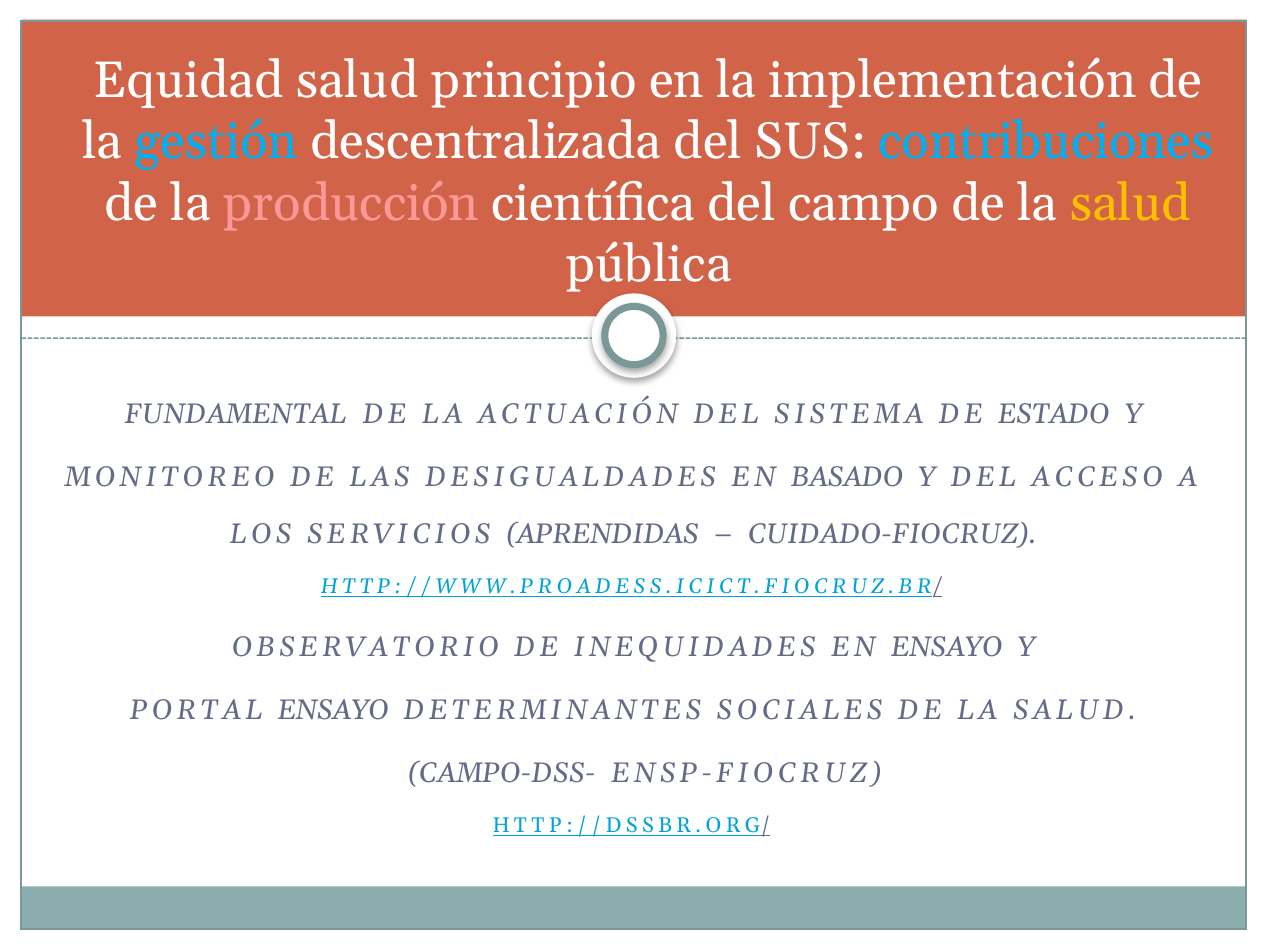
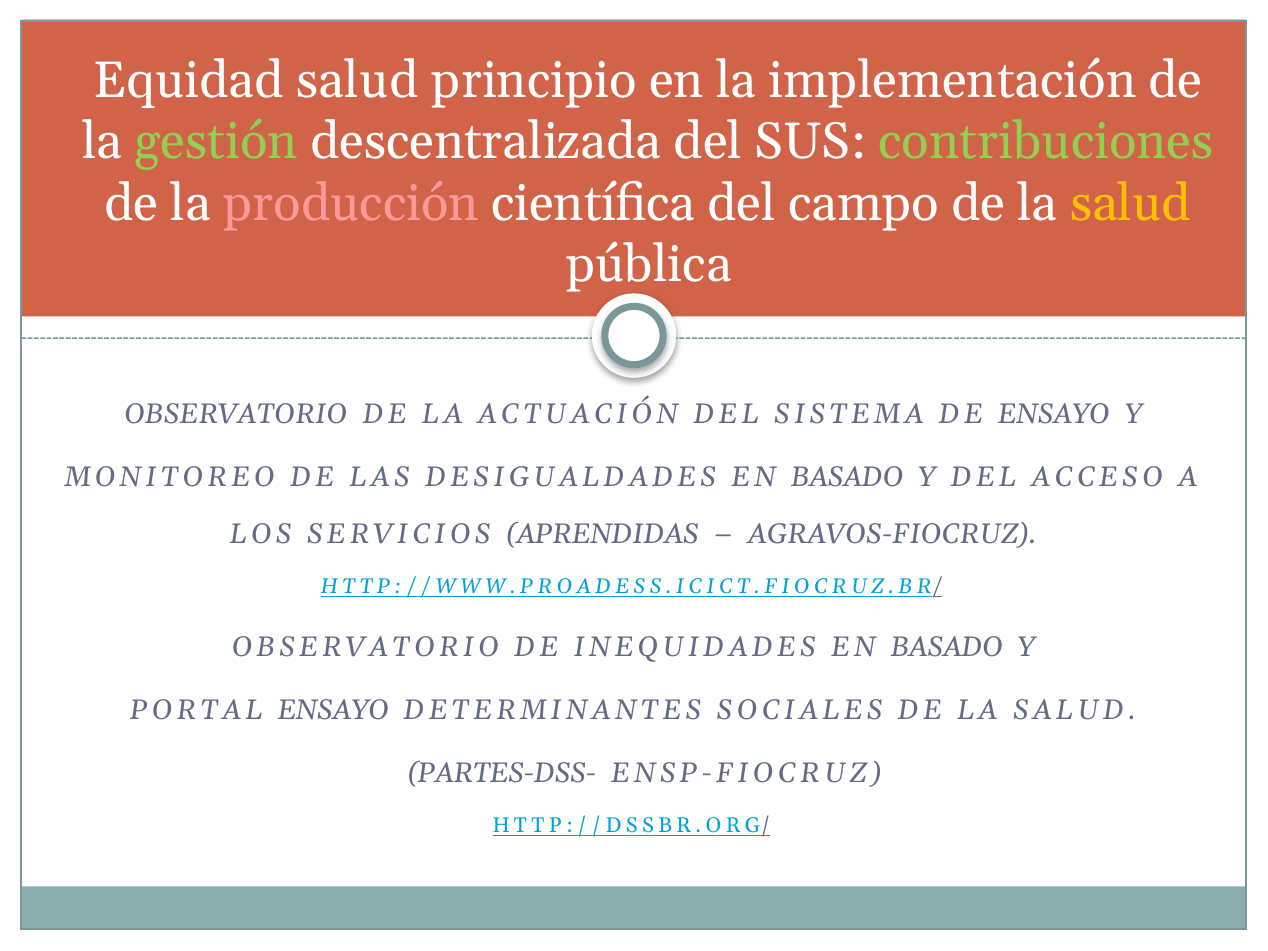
gestión colour: light blue -> light green (216, 142)
contribuciones colour: light blue -> light green (1046, 142)
FUNDAMENTAL: FUNDAMENTAL -> OBSERVATORIO (235, 414)
DE ESTADO: ESTADO -> ENSAYO (1054, 414)
CUIDADO-FIOCRUZ: CUIDADO-FIOCRUZ -> AGRAVOS-FIOCRUZ (892, 535)
INEQUIDADES EN ENSAYO: ENSAYO -> BASADO (947, 648)
CAMPO-DSS-: CAMPO-DSS- -> PARTES-DSS- (502, 774)
